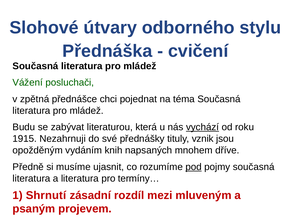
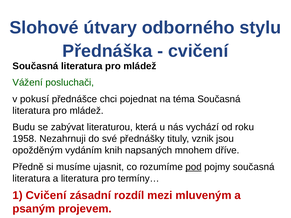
zpětná: zpětná -> pokusí (35, 99)
vychází underline: present -> none (203, 127)
1915: 1915 -> 1958 (25, 139)
1 Shrnutí: Shrnutí -> Cvičení (46, 196)
